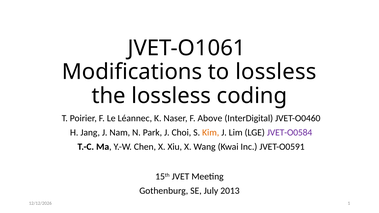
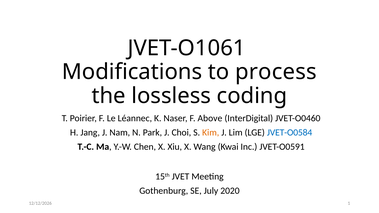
to lossless: lossless -> process (276, 72)
JVET-O0584 colour: purple -> blue (290, 133)
2013: 2013 -> 2020 (230, 191)
